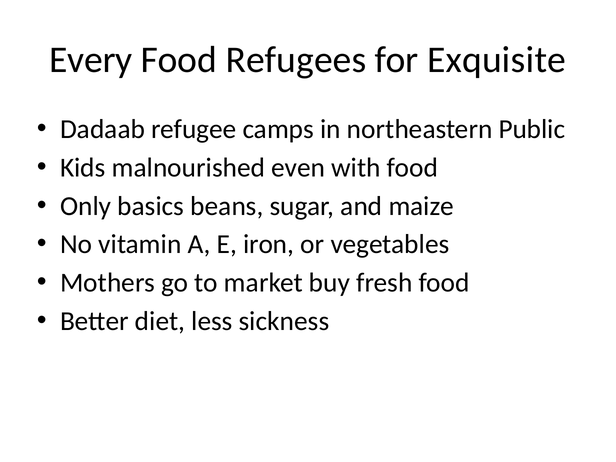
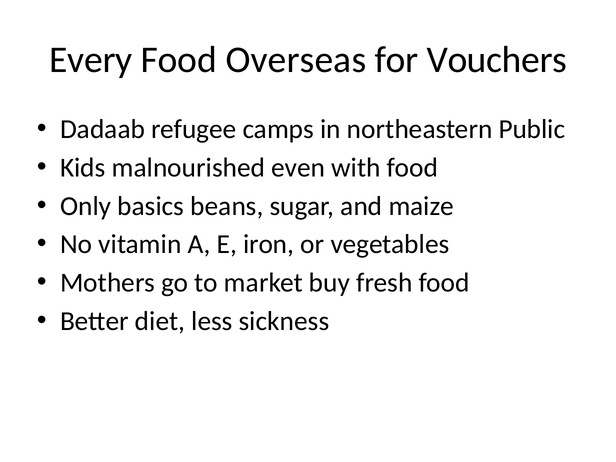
Refugees: Refugees -> Overseas (296, 60)
Exquisite: Exquisite -> Vouchers (497, 60)
